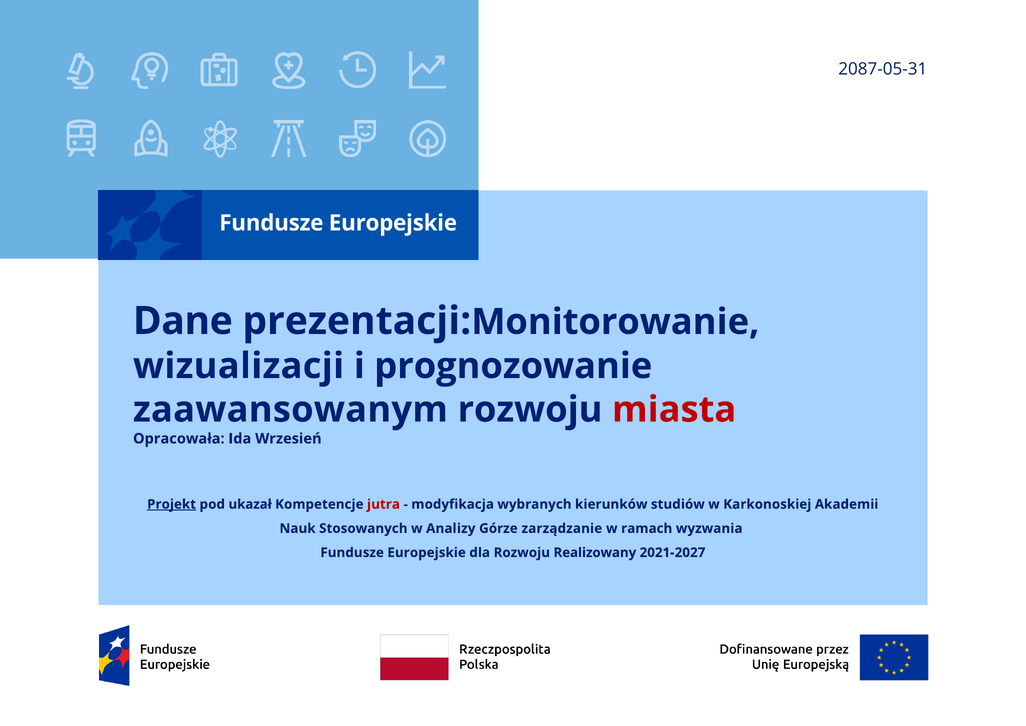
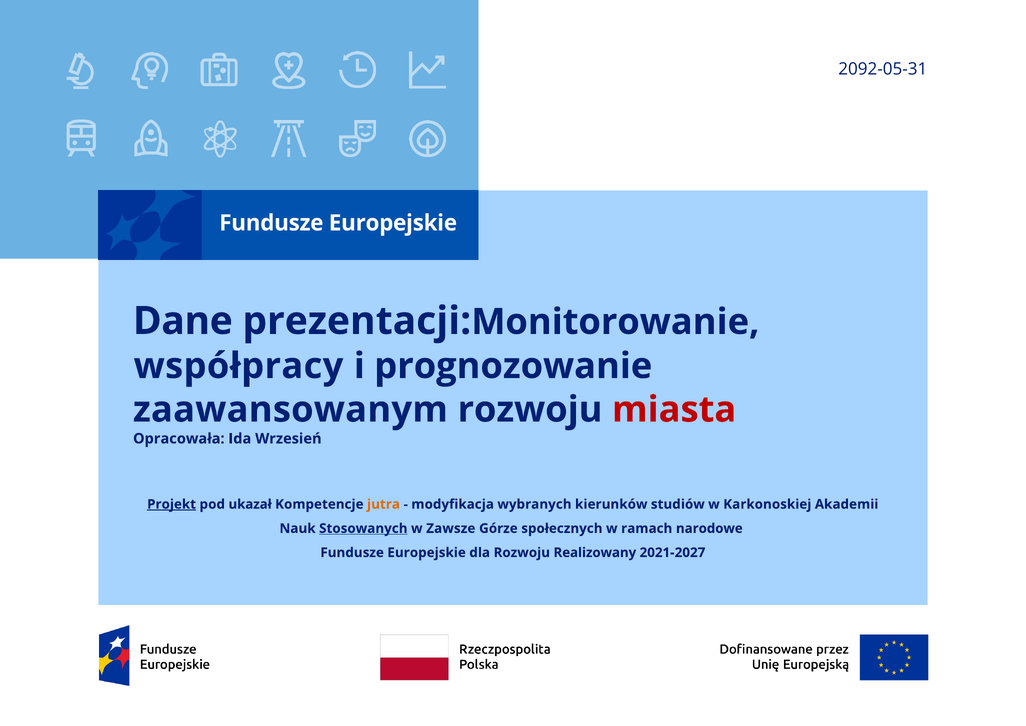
2087-05-31: 2087-05-31 -> 2092-05-31 (883, 69)
wizualizacji: wizualizacji -> współpracy (239, 366)
jutra colour: red -> orange (384, 504)
Stosowanych underline: none -> present (363, 528)
Analizy: Analizy -> Zawsze (451, 528)
zarządzanie: zarządzanie -> społecznych (562, 528)
wyzwania: wyzwania -> narodowe (709, 528)
